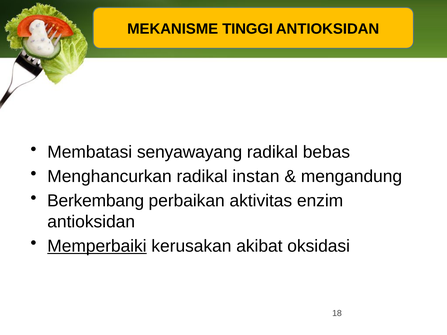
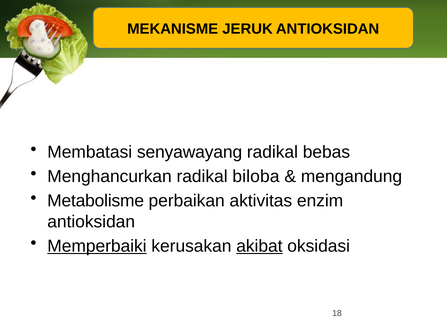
TINGGI: TINGGI -> JERUK (248, 29)
instan: instan -> biloba (256, 177)
Berkembang: Berkembang -> Metabolisme (96, 201)
akibat underline: none -> present (259, 246)
